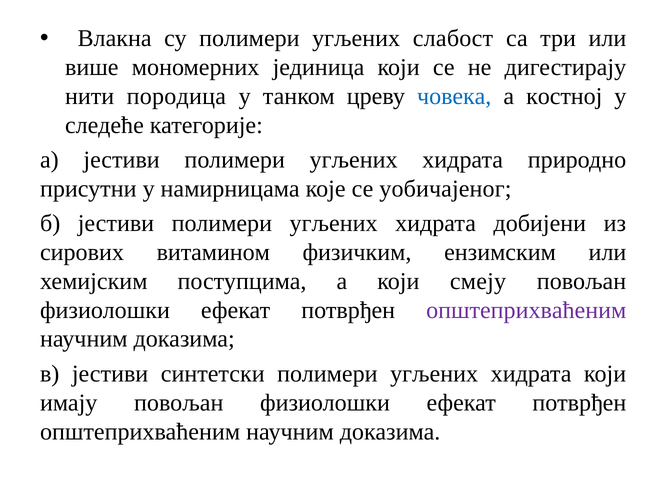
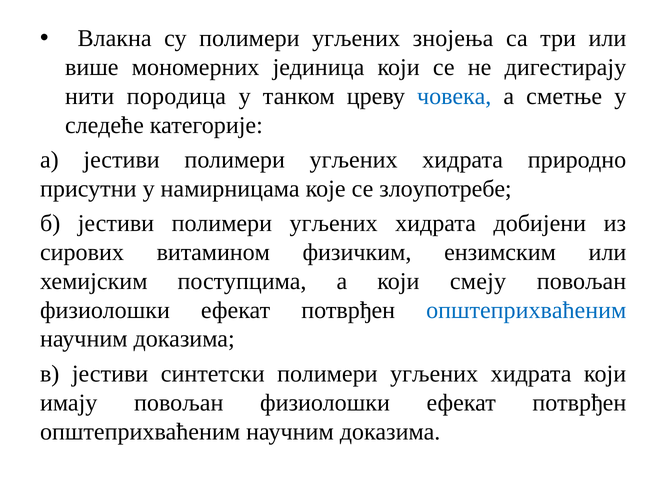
слабост: слабост -> знојења (453, 38)
костној: костној -> сметње (564, 96)
уобичајеног: уобичајеног -> злоупотребе (445, 189)
општеприхваћеним colour: purple -> blue (526, 310)
